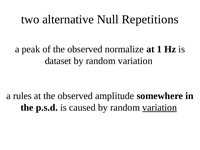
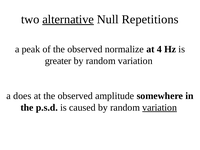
alternative underline: none -> present (68, 19)
1: 1 -> 4 (159, 49)
dataset: dataset -> greater (58, 61)
rules: rules -> does (22, 96)
